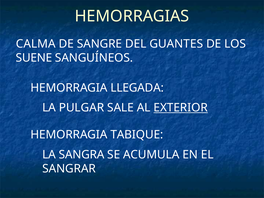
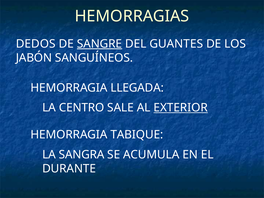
CALMA: CALMA -> DEDOS (36, 44)
SANGRE underline: none -> present (100, 44)
SUENE: SUENE -> JABÓN (34, 58)
PULGAR: PULGAR -> CENTRO (82, 108)
SANGRAR: SANGRAR -> DURANTE (69, 169)
